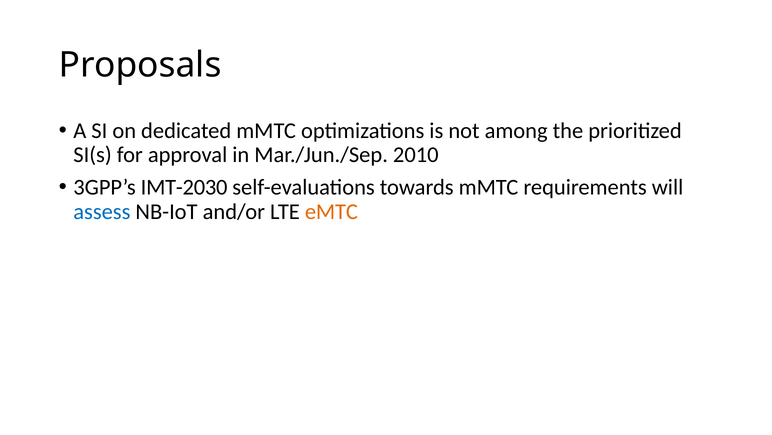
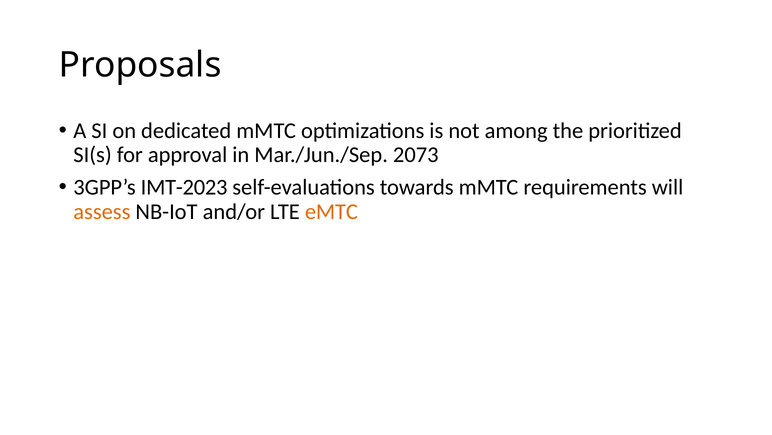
2010: 2010 -> 2073 (416, 155)
IMT-2030: IMT-2030 -> IMT-2023 (184, 187)
assess colour: blue -> orange (102, 211)
